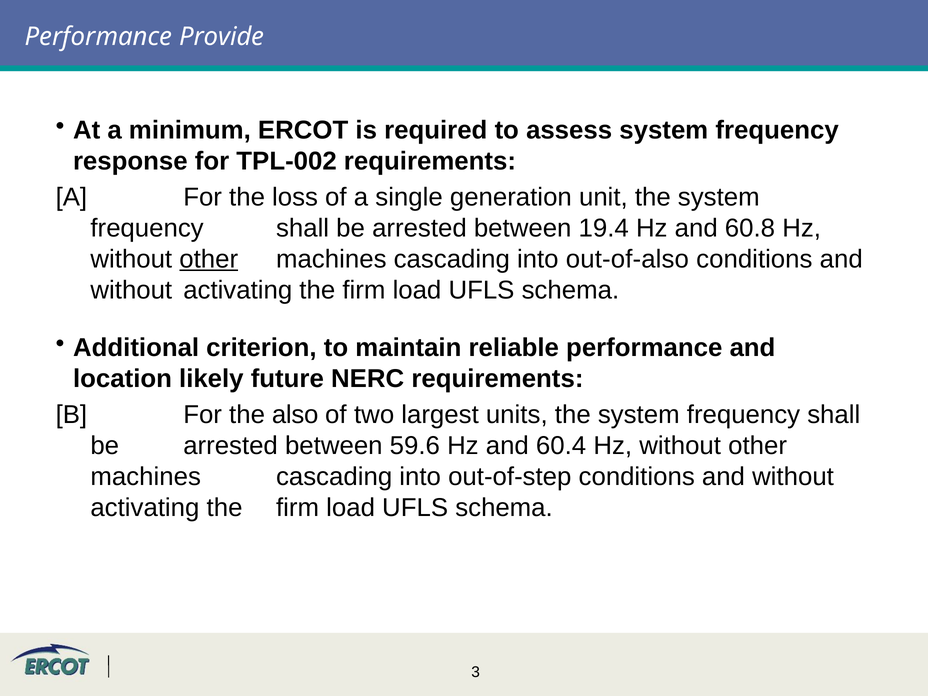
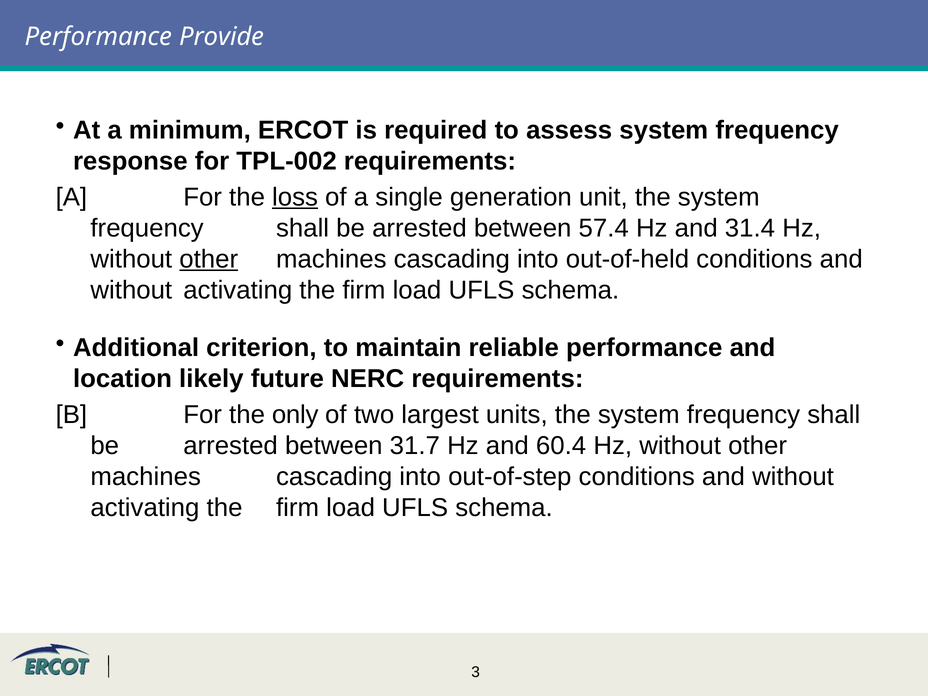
loss underline: none -> present (295, 197)
19.4: 19.4 -> 57.4 (604, 228)
60.8: 60.8 -> 31.4 (750, 228)
out-of-also: out-of-also -> out-of-held (627, 259)
also: also -> only (295, 415)
59.6: 59.6 -> 31.7 (415, 446)
